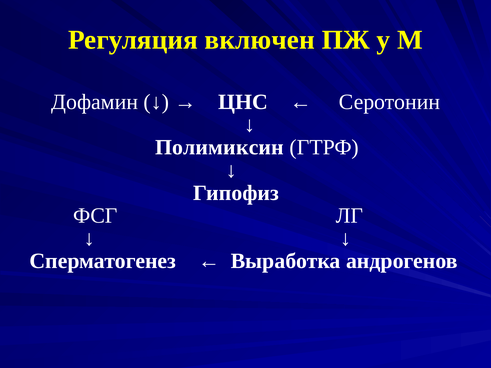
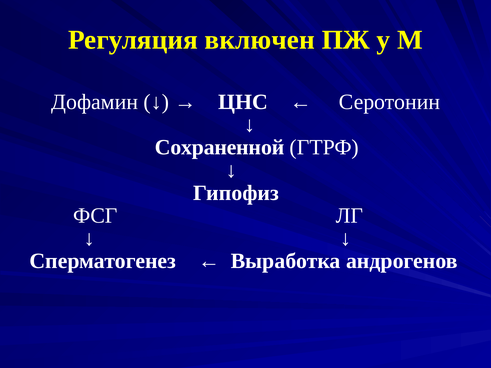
Полимиксин: Полимиксин -> Сохраненной (220, 148)
